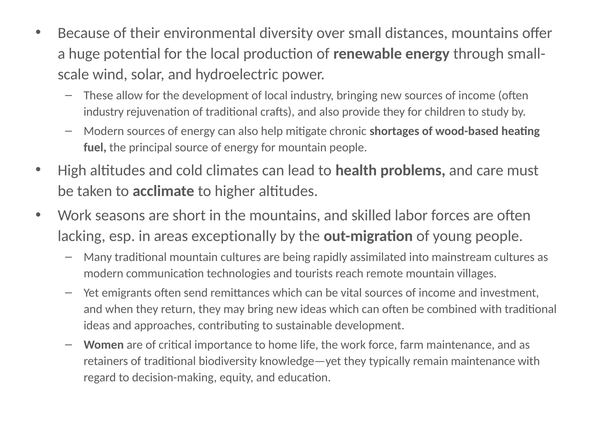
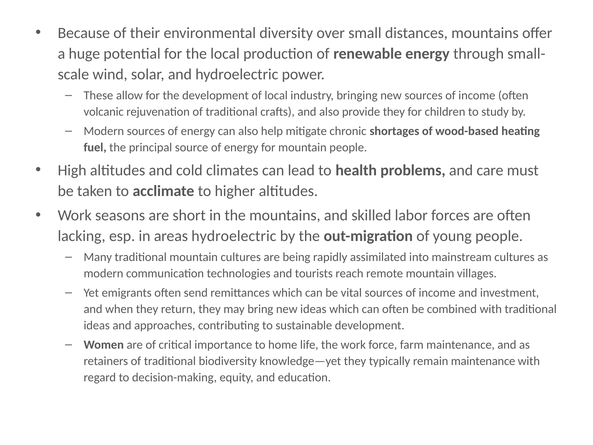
industry: industry -> volcanic (104, 112)
areas exceptionally: exceptionally -> hydroelectric (234, 236)
